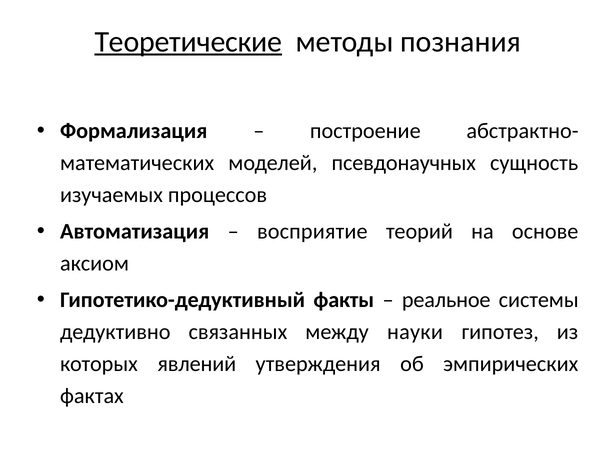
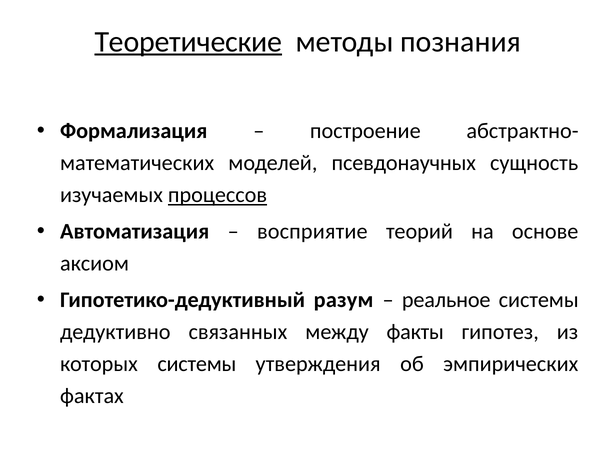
процессов underline: none -> present (218, 195)
факты: факты -> разум (344, 300)
науки: науки -> факты (415, 332)
которых явлений: явлений -> системы (197, 364)
